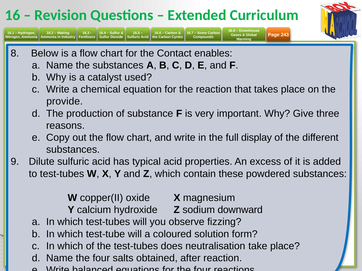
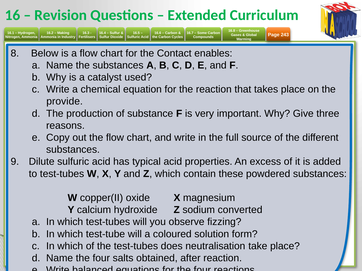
display: display -> source (256, 138)
downward: downward -> converted (240, 210)
